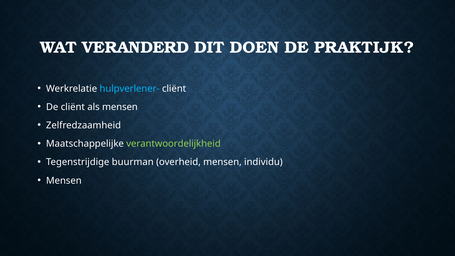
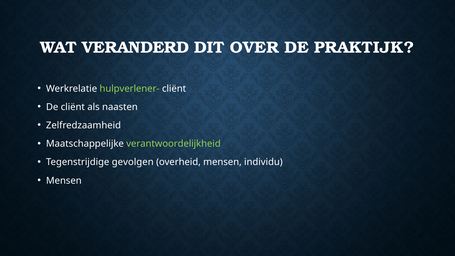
DOEN: DOEN -> OVER (254, 47)
hulpverlener- colour: light blue -> light green (130, 89)
als mensen: mensen -> naasten (120, 107)
buurman: buurman -> gevolgen (133, 162)
